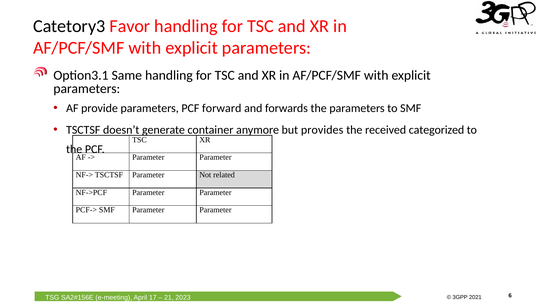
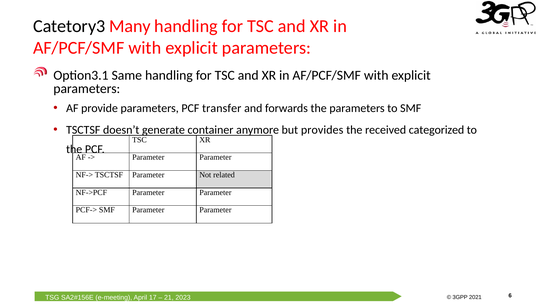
Favor: Favor -> Many (130, 26)
forward: forward -> transfer (222, 108)
